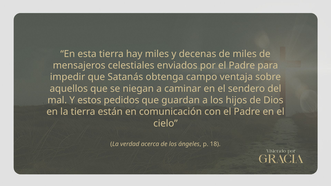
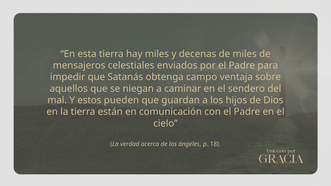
pedidos: pedidos -> pueden (121, 100)
